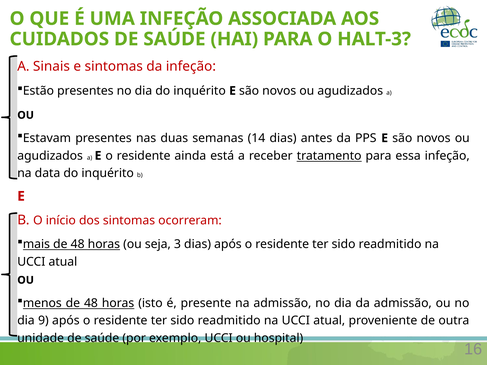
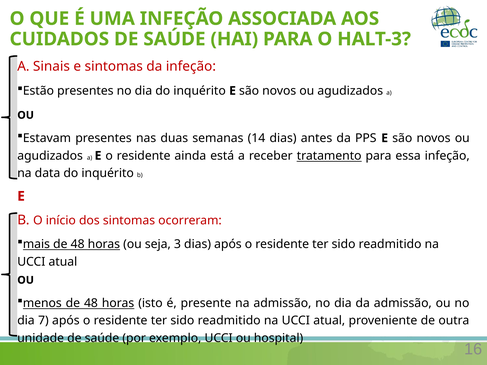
9: 9 -> 7 (43, 321)
